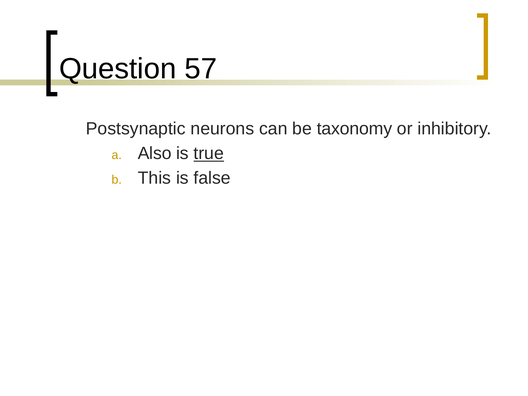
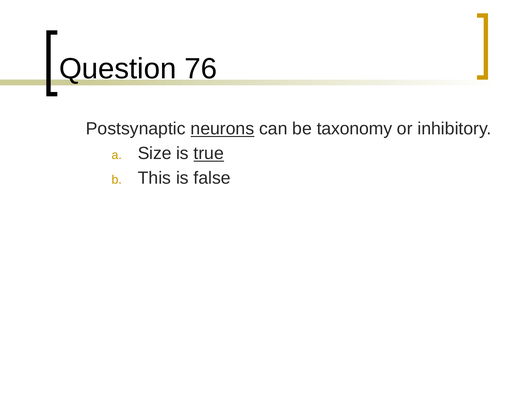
57: 57 -> 76 (201, 69)
neurons underline: none -> present (222, 129)
Also: Also -> Size (155, 153)
